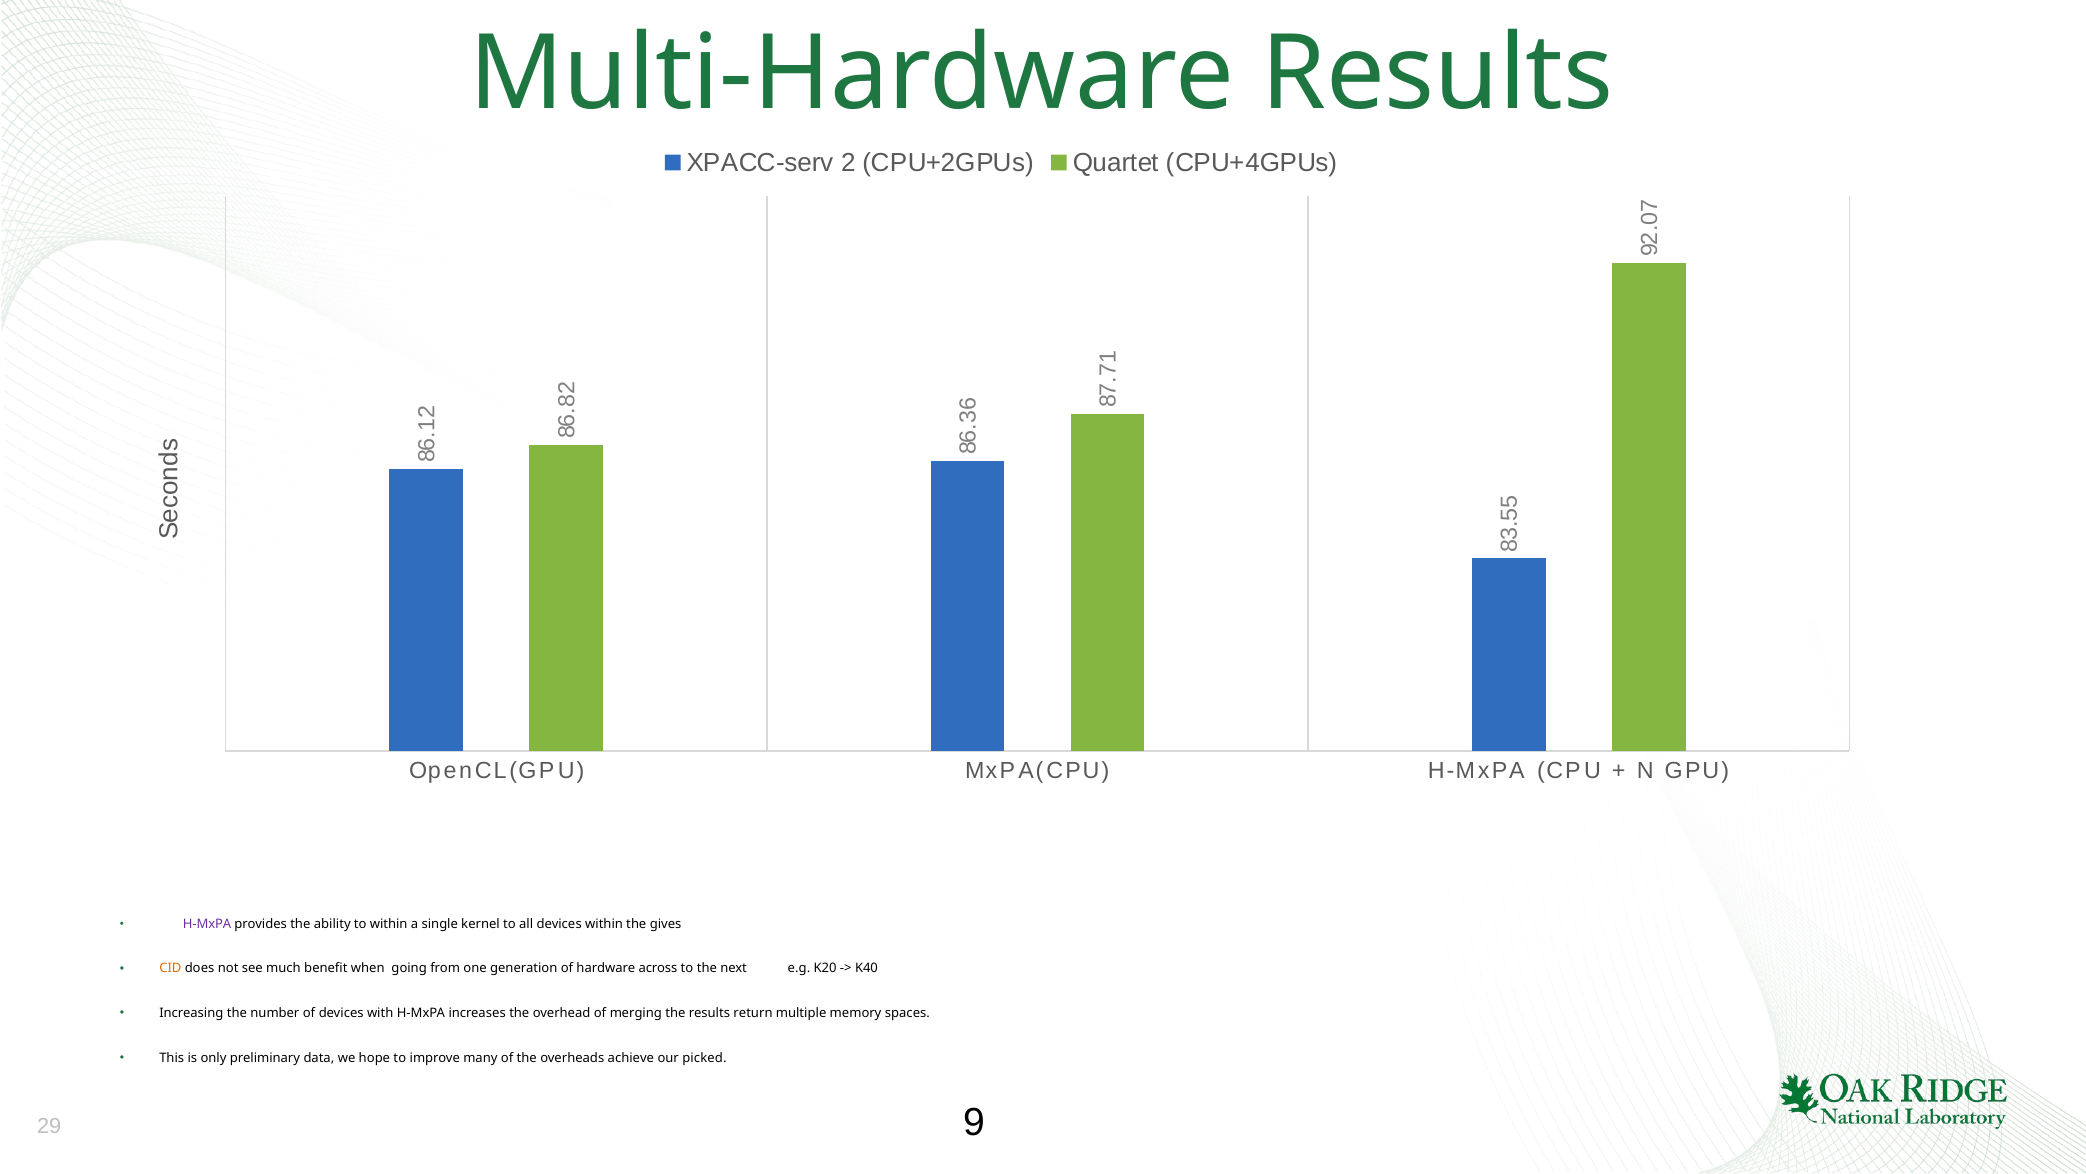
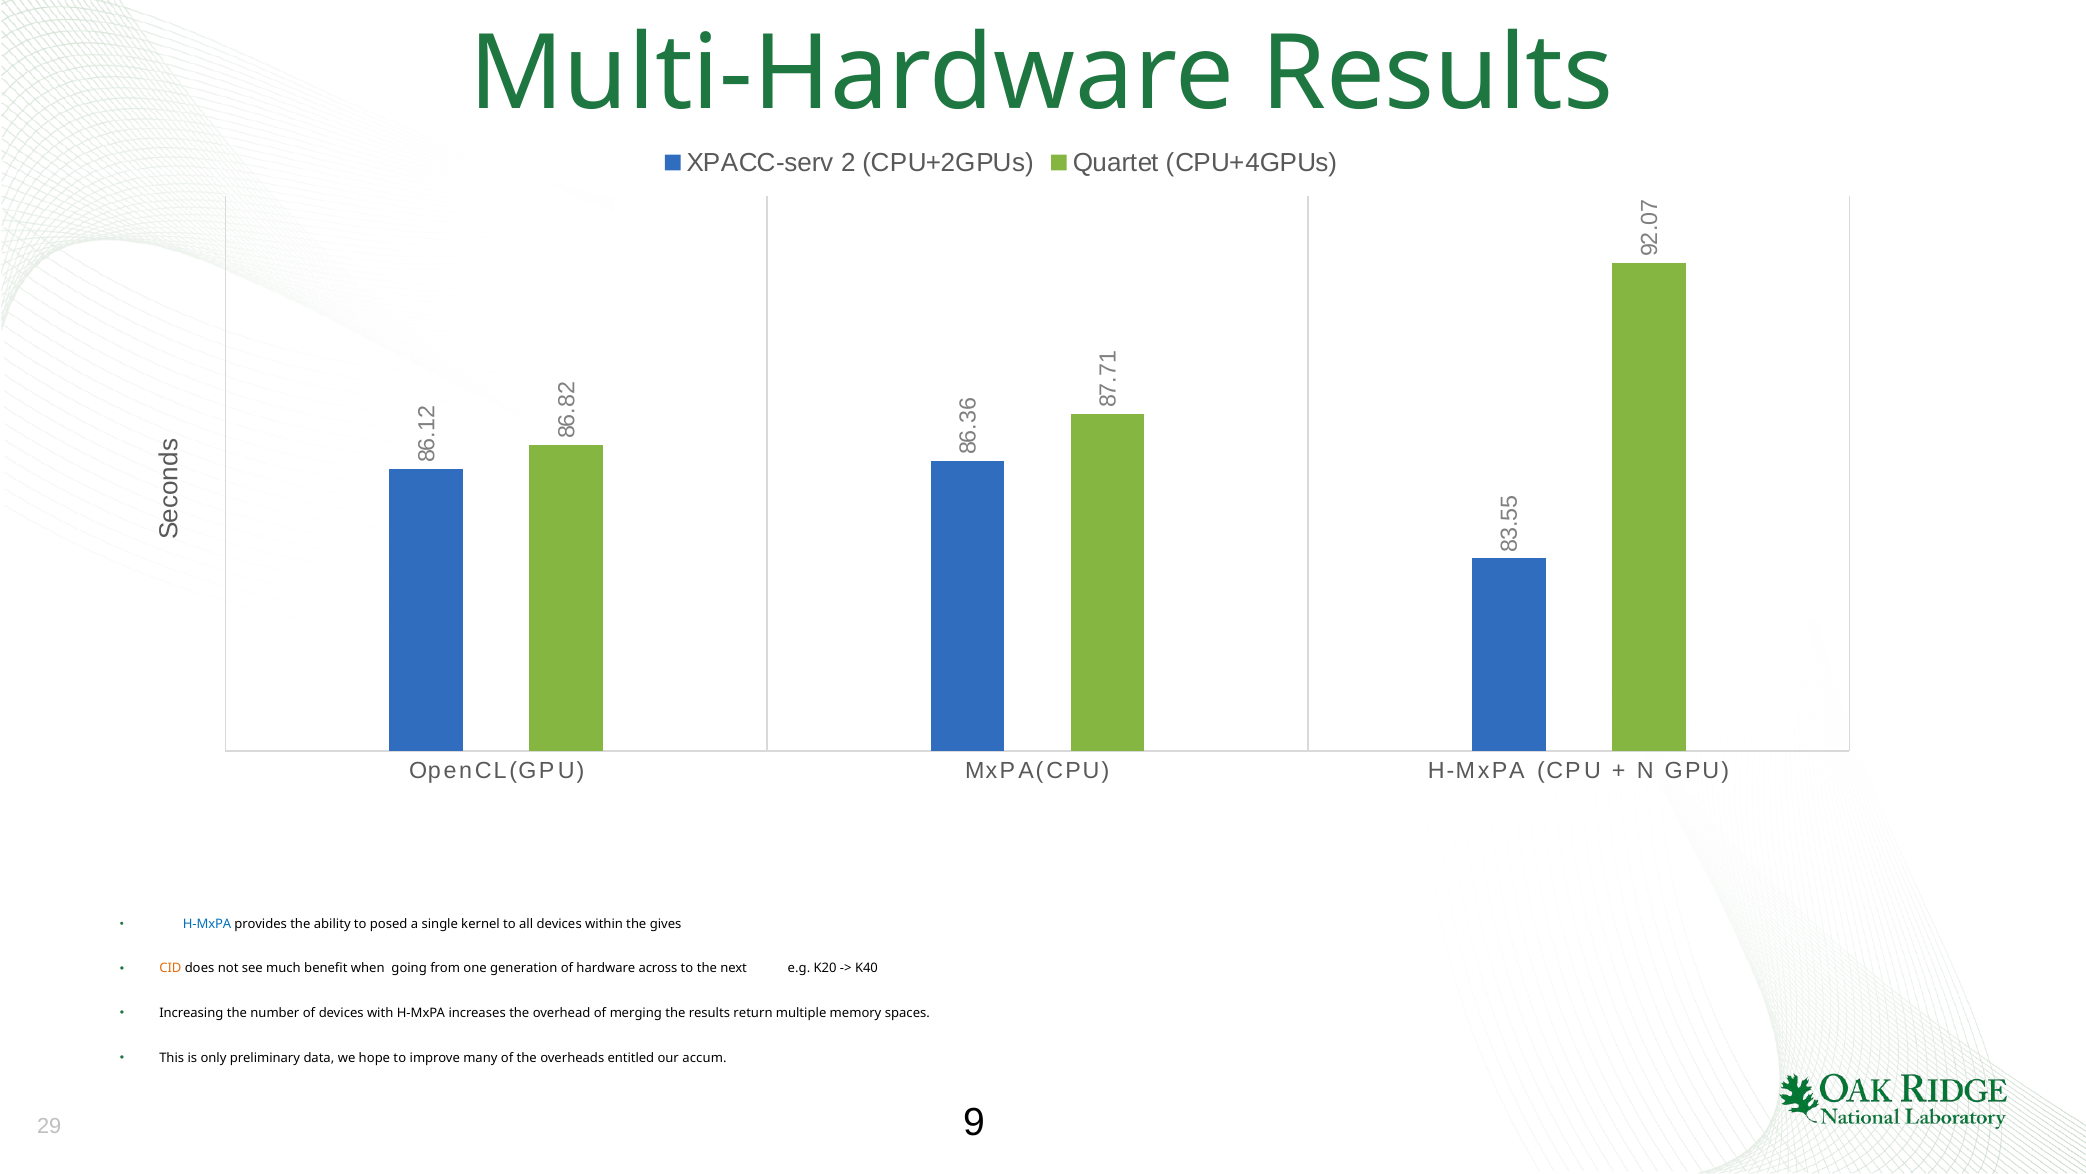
H-MxPA colour: purple -> blue (207, 924)
to within: within -> posed (389, 924)
achieve: achieve -> entitled (631, 1057)
picked: picked -> accum (704, 1057)
